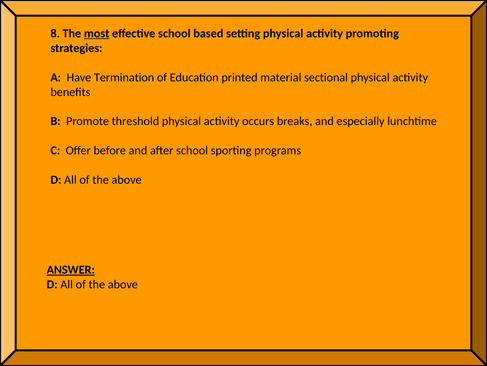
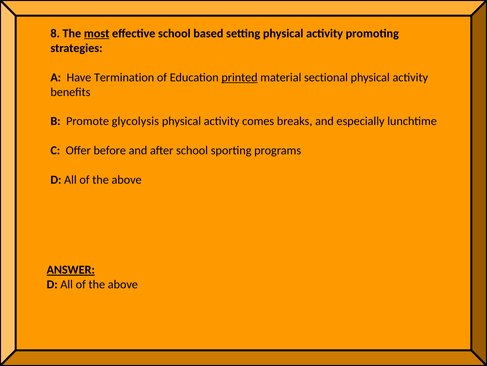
printed underline: none -> present (240, 77)
threshold: threshold -> glycolysis (135, 121)
occurs: occurs -> comes (258, 121)
